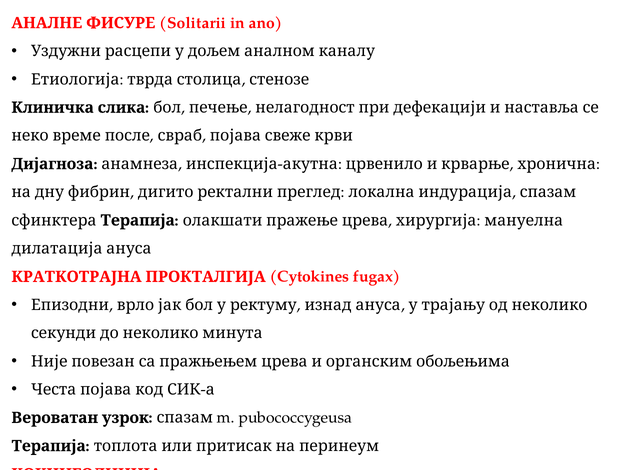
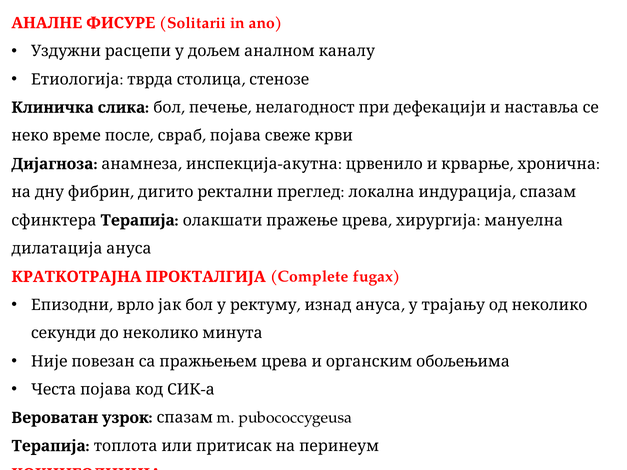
Cytokines: Cytokines -> Complete (309, 277)
